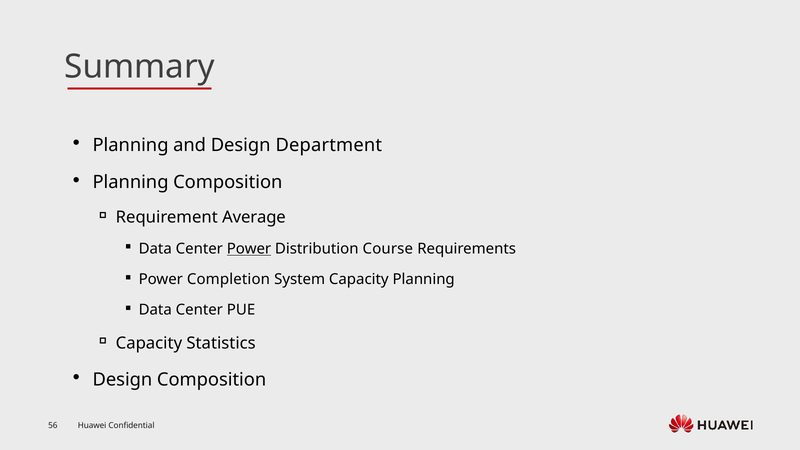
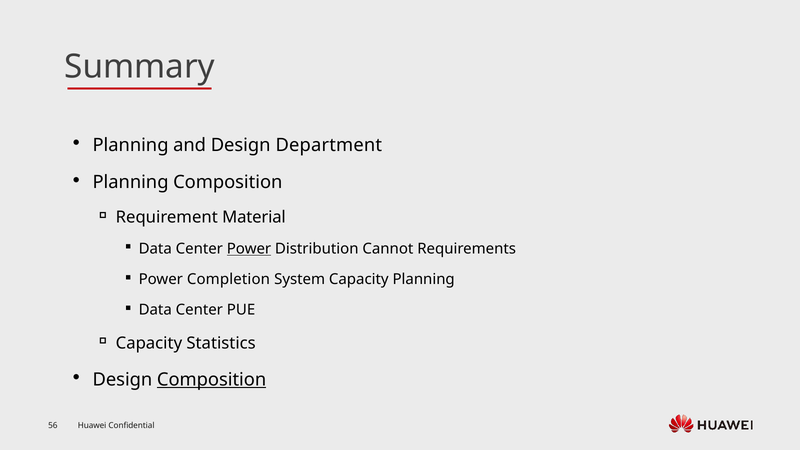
Average: Average -> Material (254, 217)
Course: Course -> Cannot (388, 249)
Composition underline: none -> present (212, 380)
